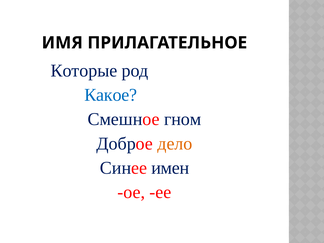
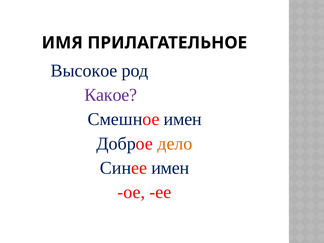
Которые: Которые -> Высокое (84, 71)
Какое colour: blue -> purple (111, 95)
Смешное гном: гном -> имен (183, 119)
